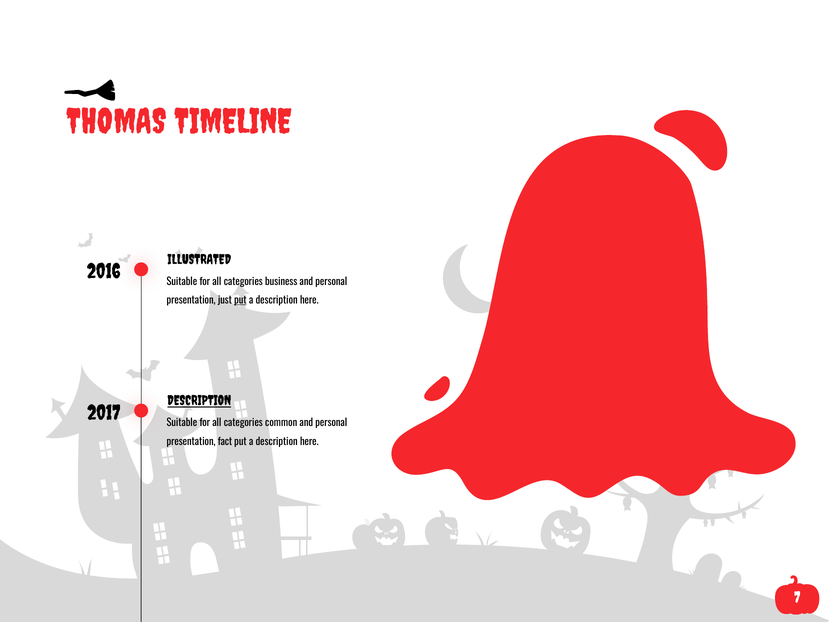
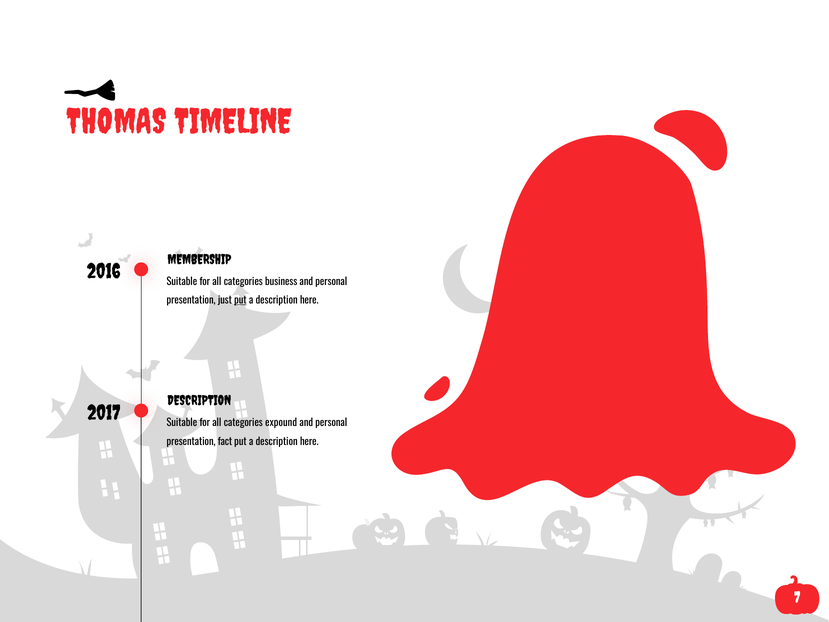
ILLUSTRATED: ILLUSTRATED -> MEMBERSHIP (199, 260)
DESCRIPTION underline: present -> none (199, 401)
common: common -> expound (281, 423)
